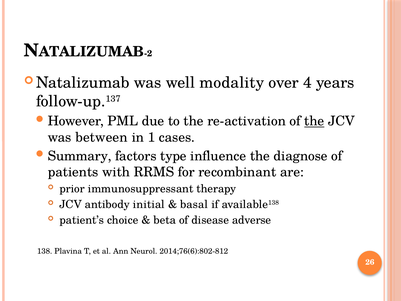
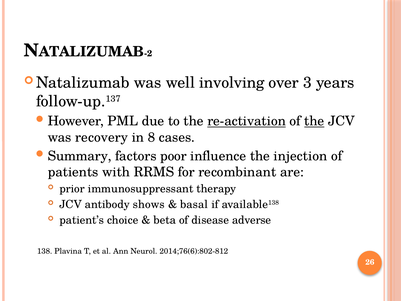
modality: modality -> involving (232, 83)
4: 4 -> 3 (307, 83)
re-activation underline: none -> present (247, 121)
between: between -> recovery (102, 137)
1: 1 -> 8 (151, 137)
type: type -> poor (173, 156)
diagnose: diagnose -> injection (301, 156)
initial: initial -> shows (149, 204)
